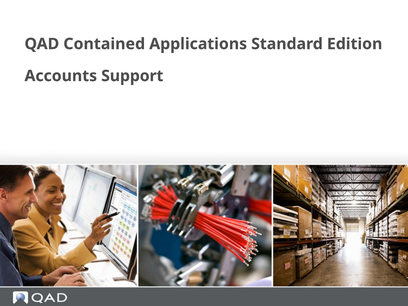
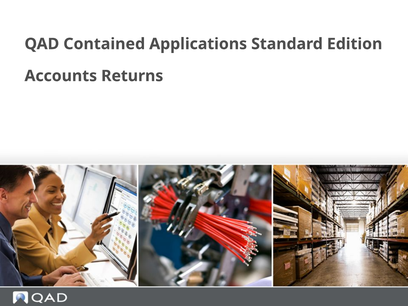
Support: Support -> Returns (132, 76)
